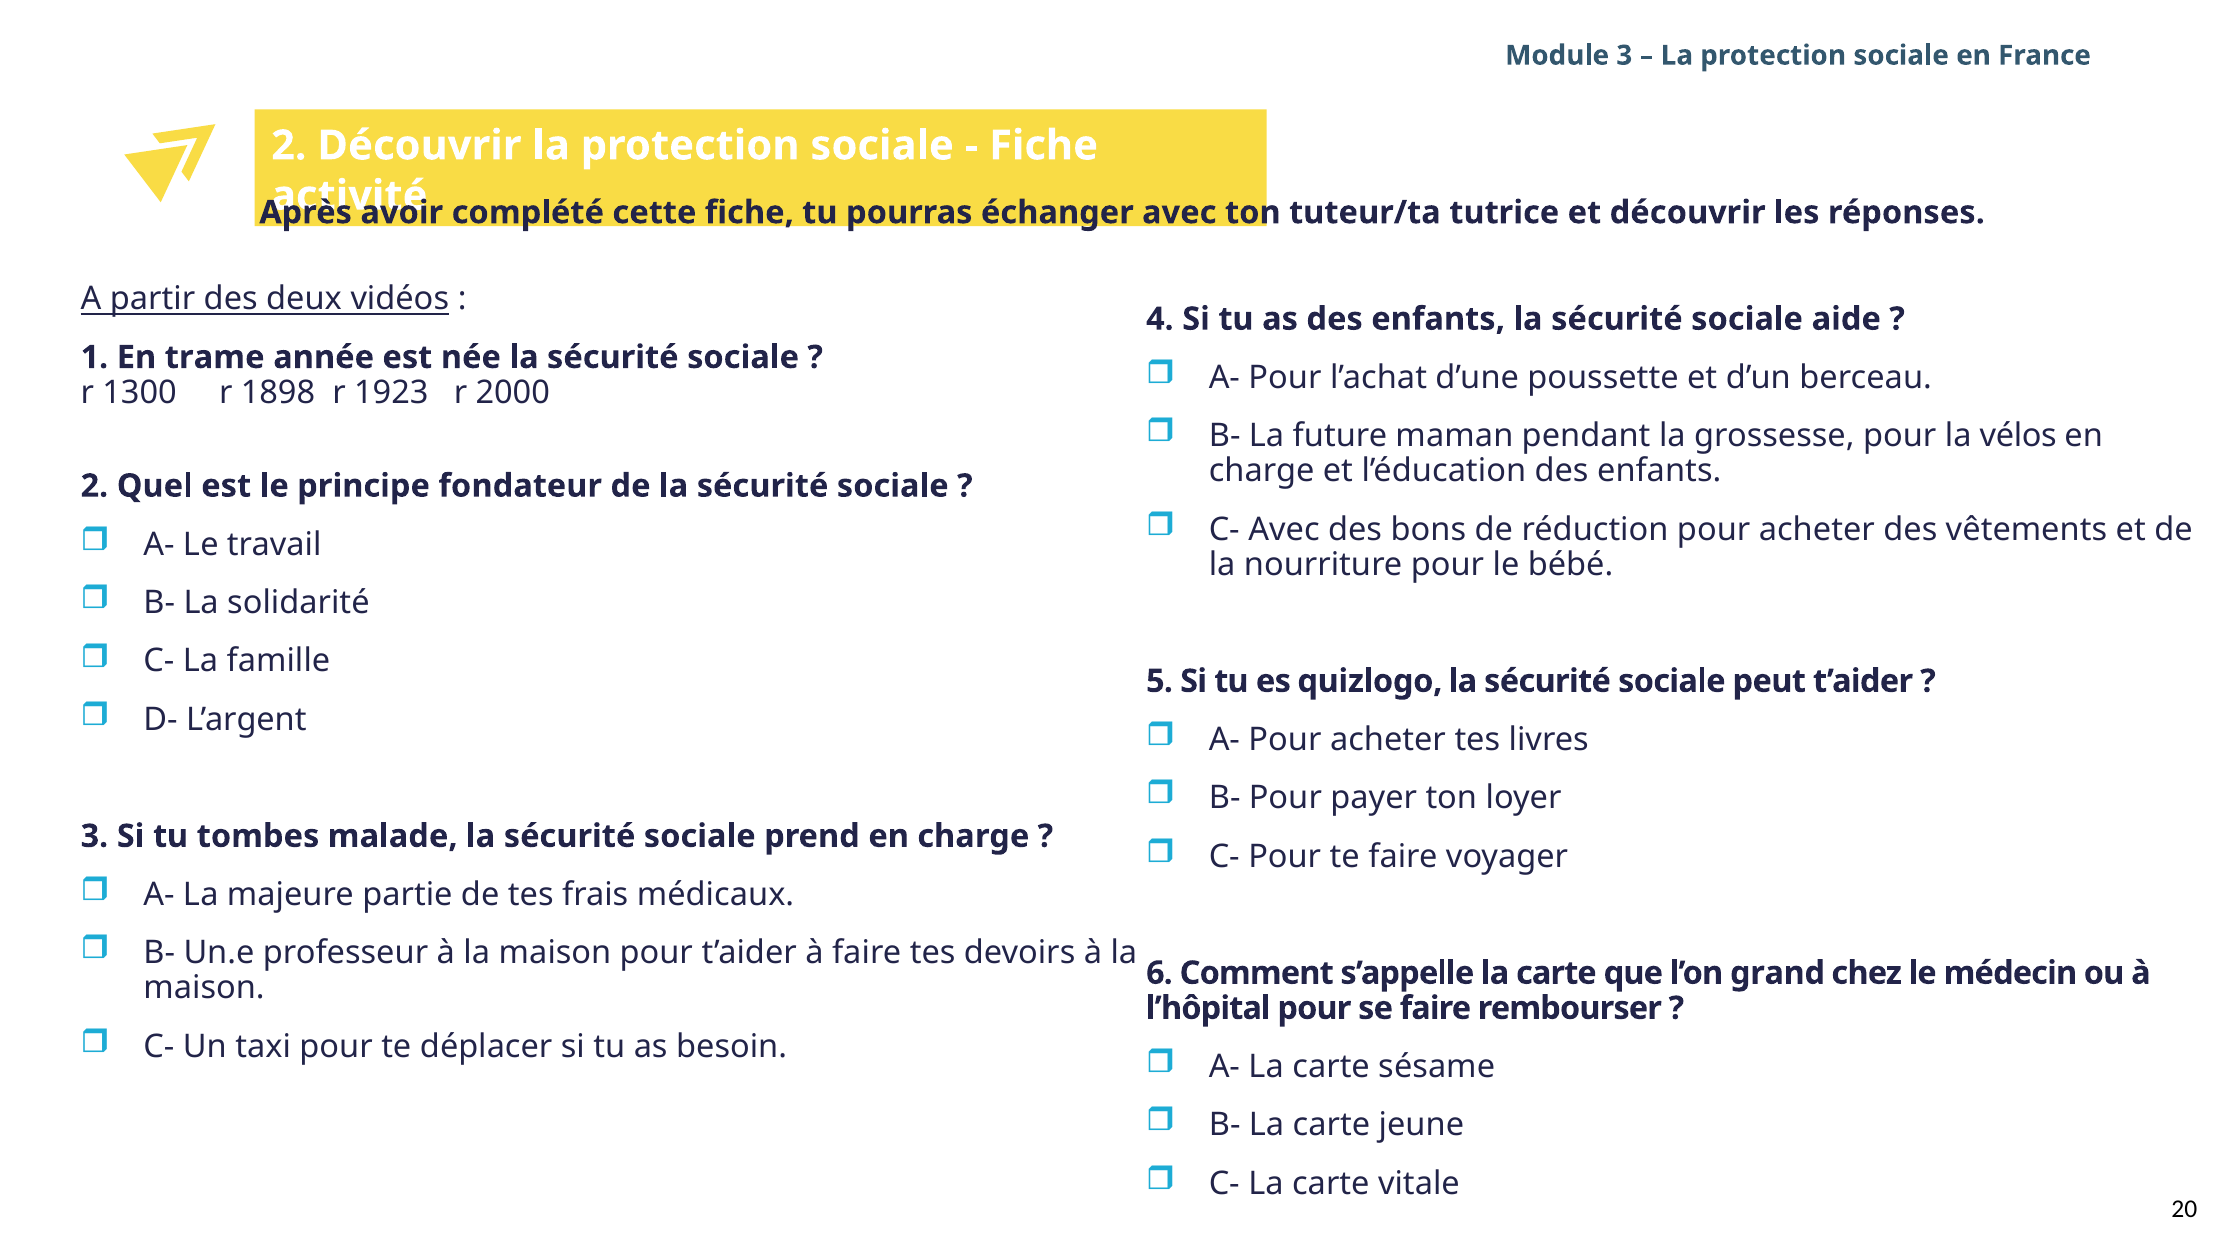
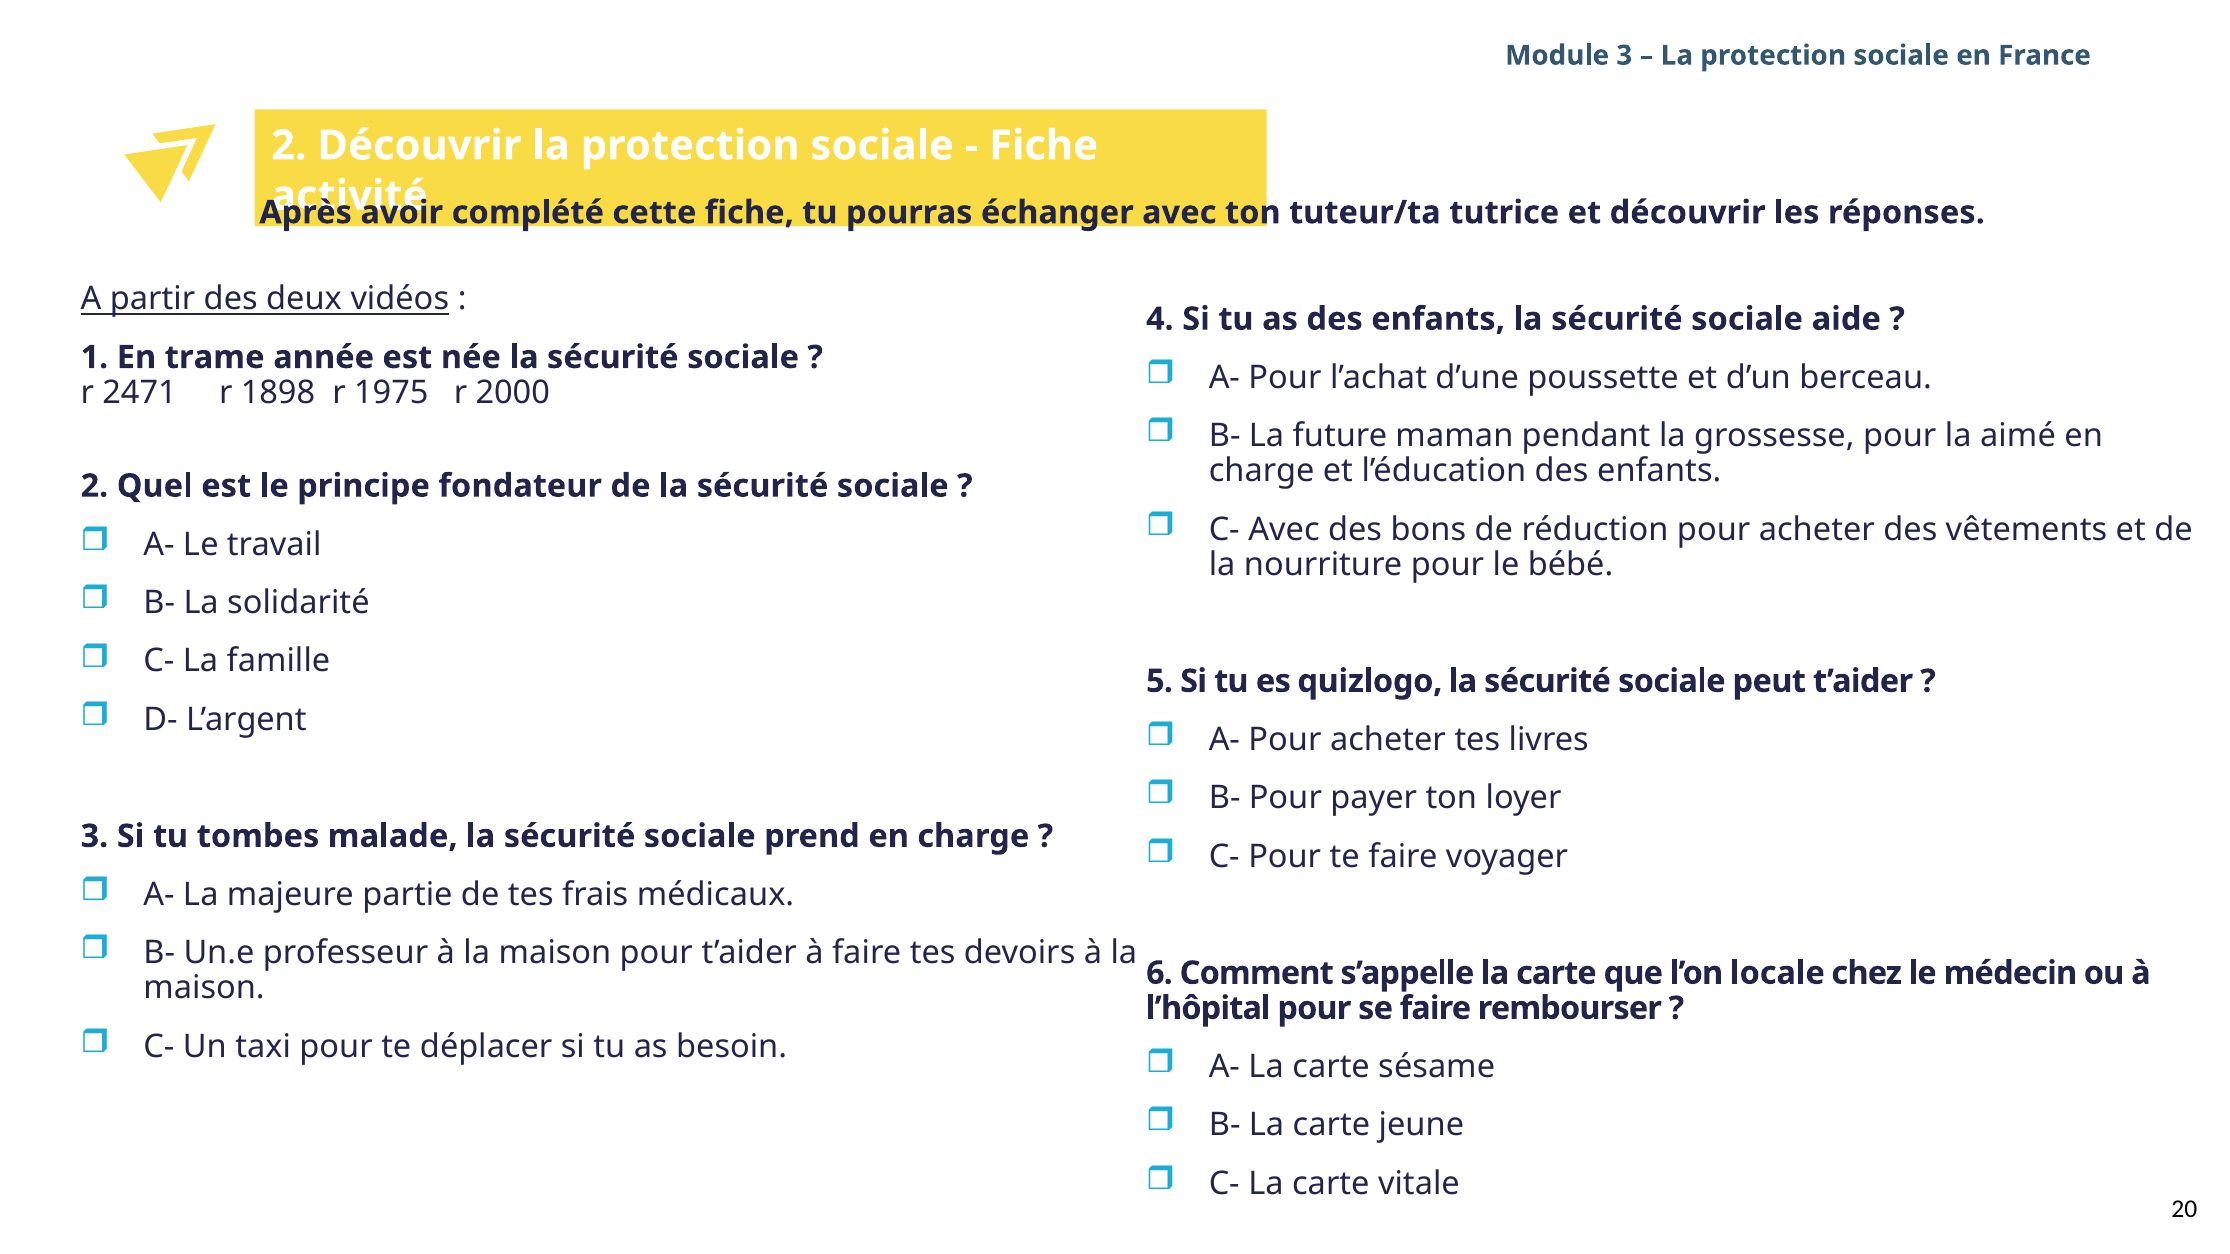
1300: 1300 -> 2471 (140, 393)
1923: 1923 -> 1975 (391, 393)
vélos: vélos -> aimé (2018, 436)
grand: grand -> locale (1777, 973)
